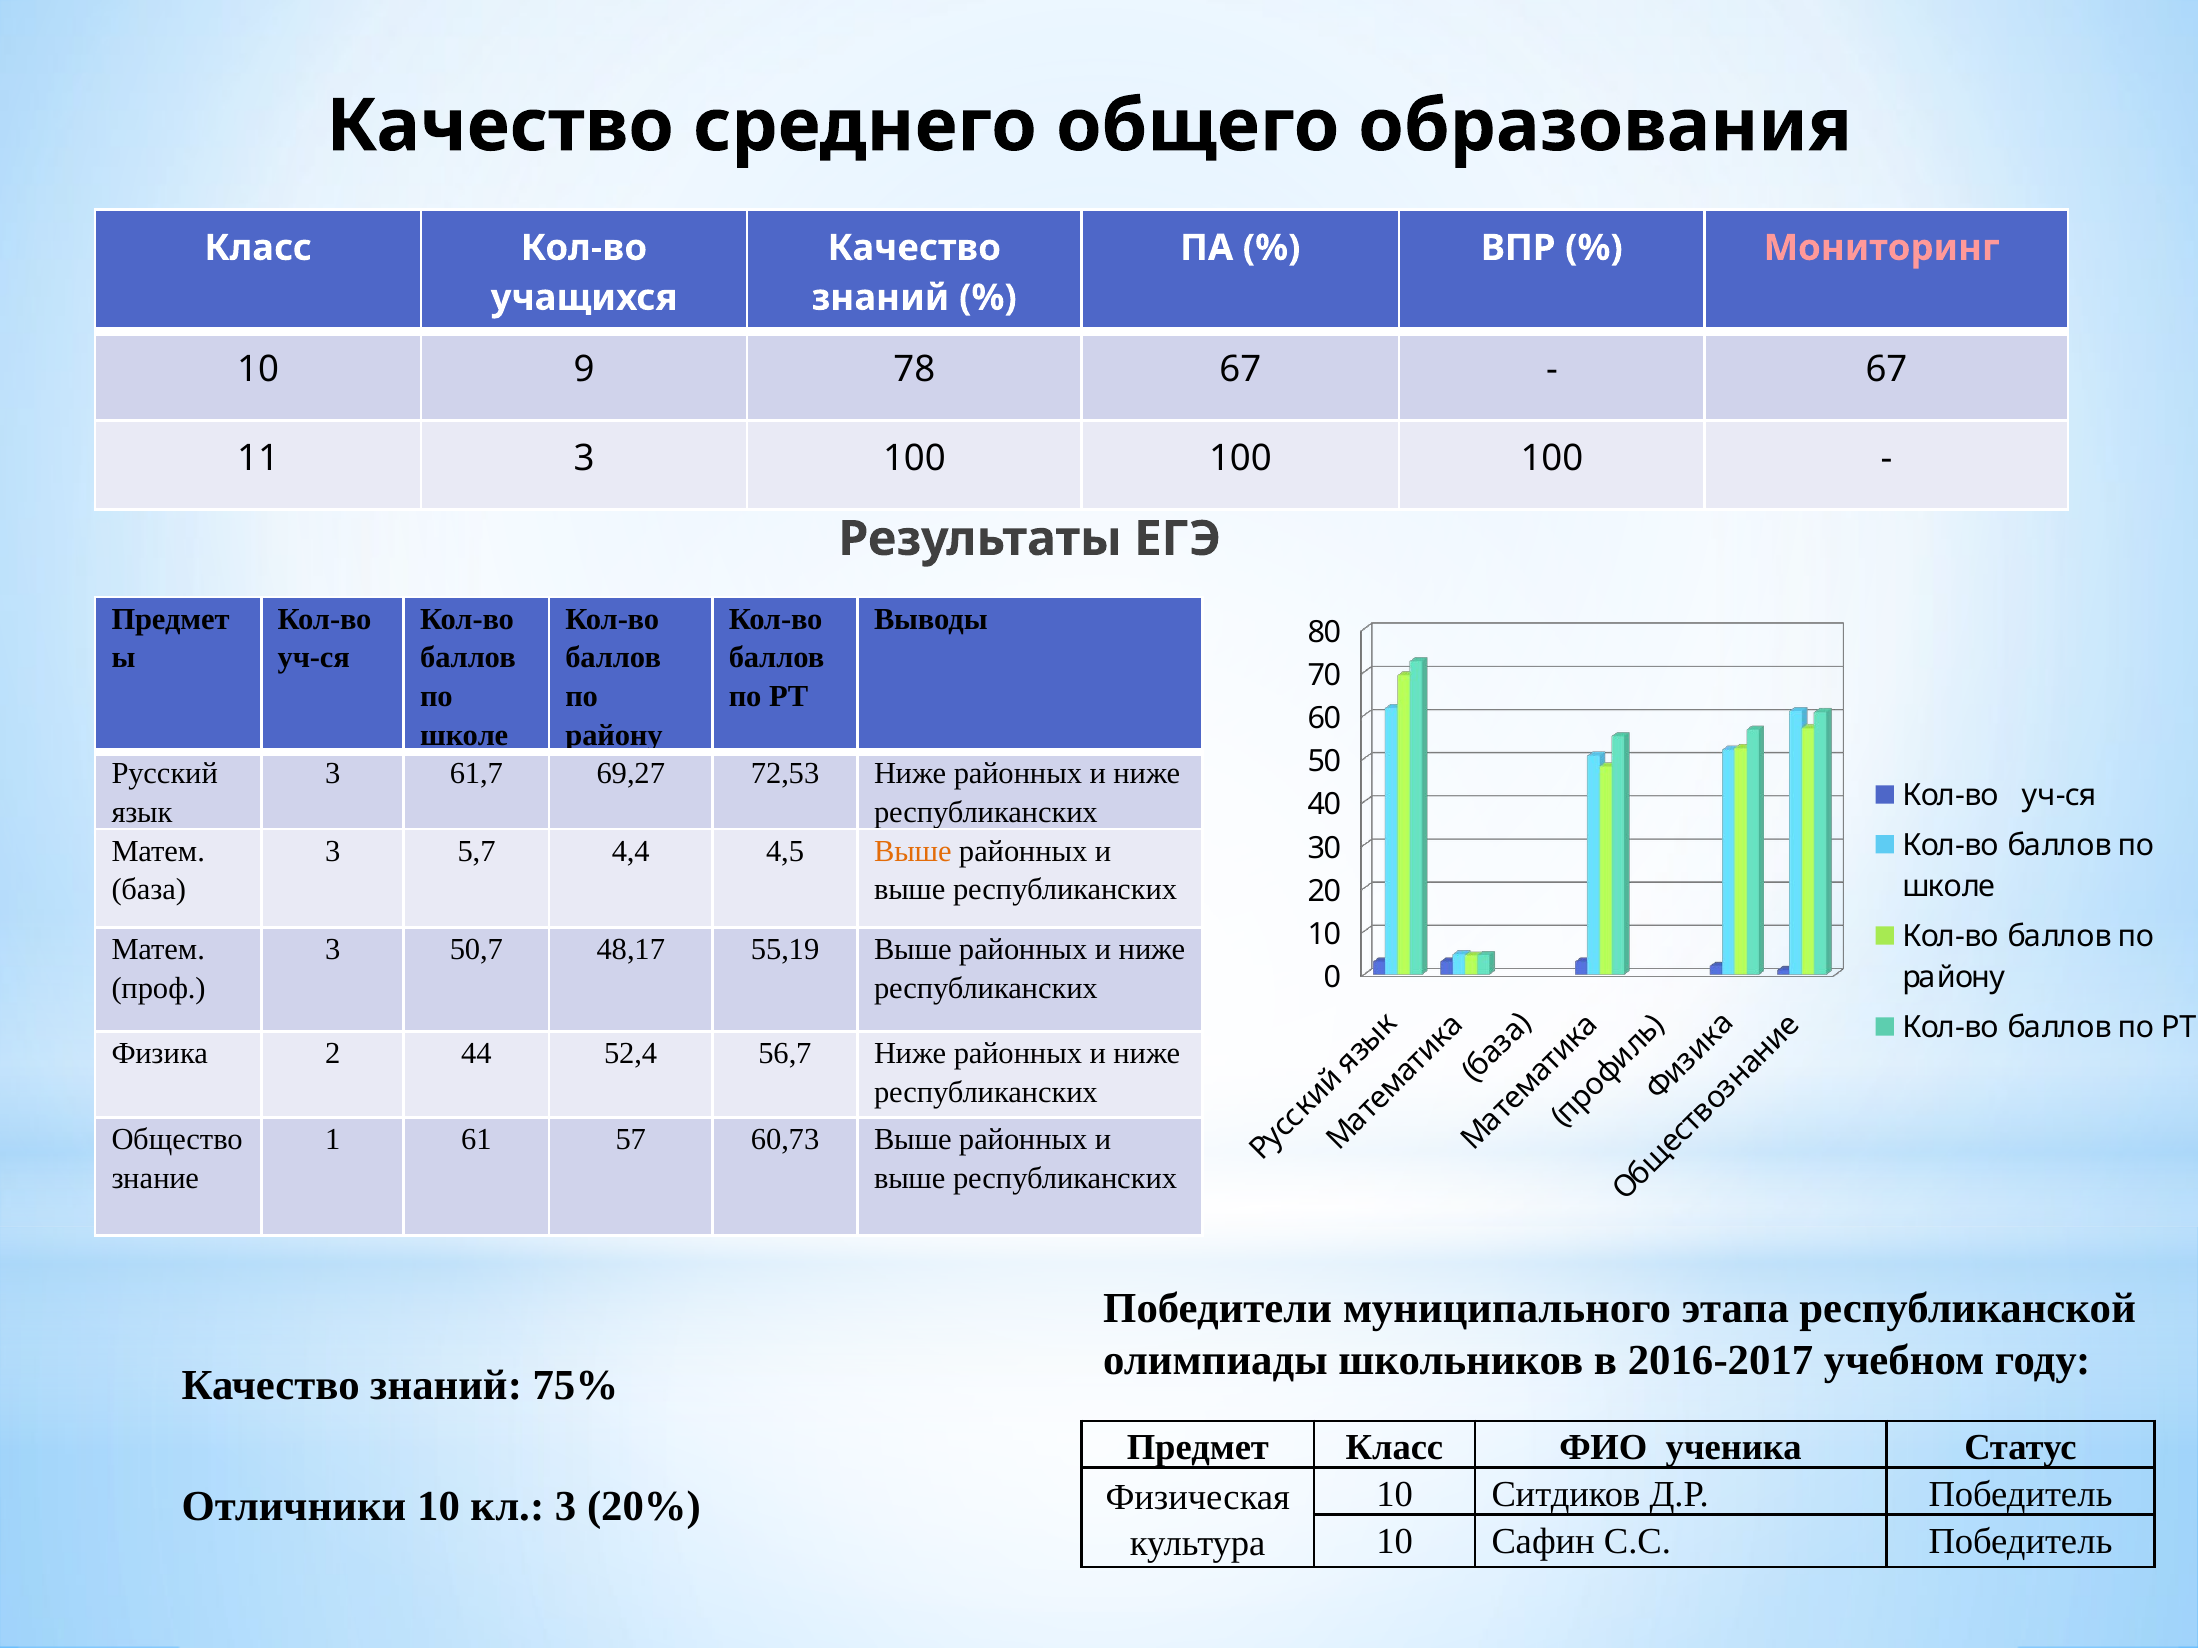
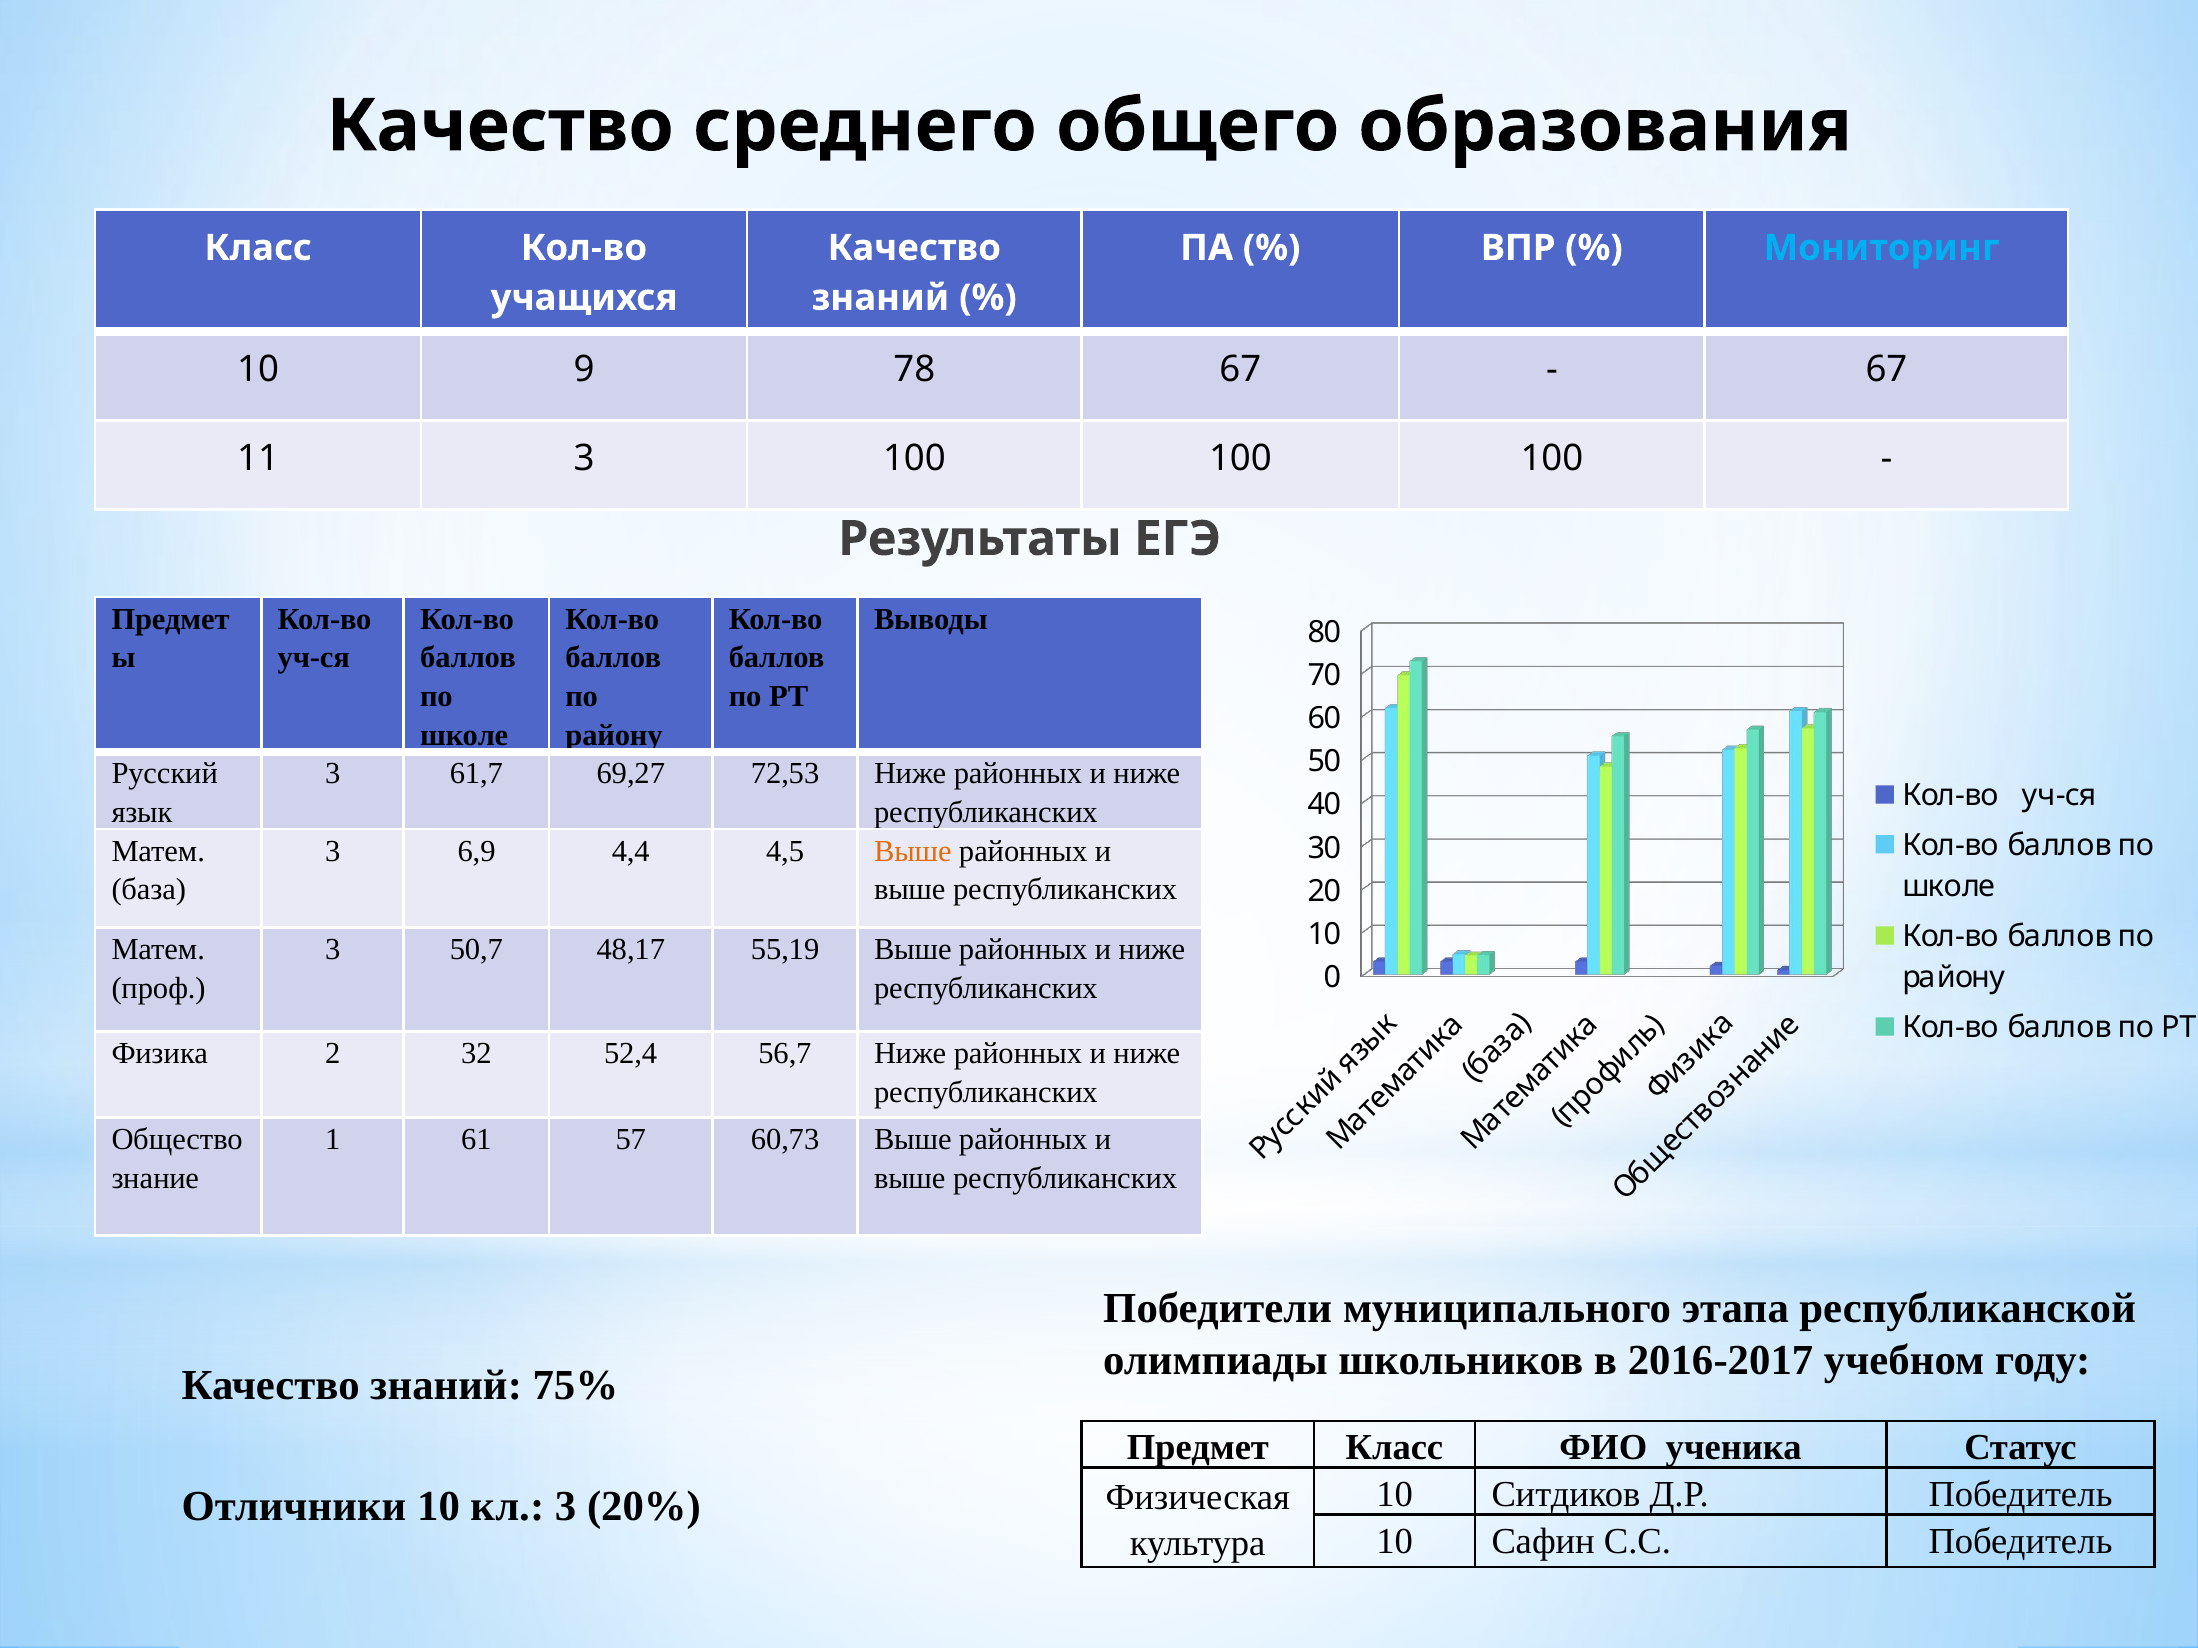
Мониторинг colour: pink -> light blue (1882, 248)
5,7: 5,7 -> 6,9 (477, 851)
44: 44 -> 32 (476, 1054)
